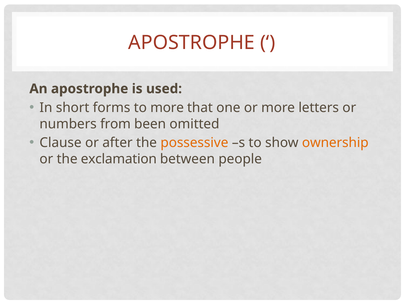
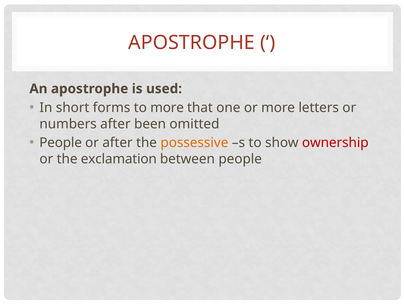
numbers from: from -> after (115, 124)
Clause: Clause -> People (61, 143)
ownership colour: orange -> red (335, 143)
